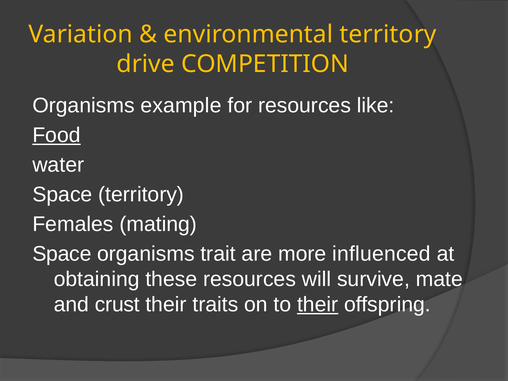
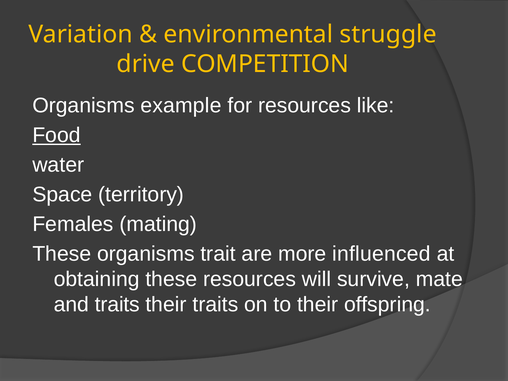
environmental territory: territory -> struggle (388, 34)
Space: Space -> These (62, 254)
and crust: crust -> traits (117, 305)
their underline: present -> none (318, 305)
